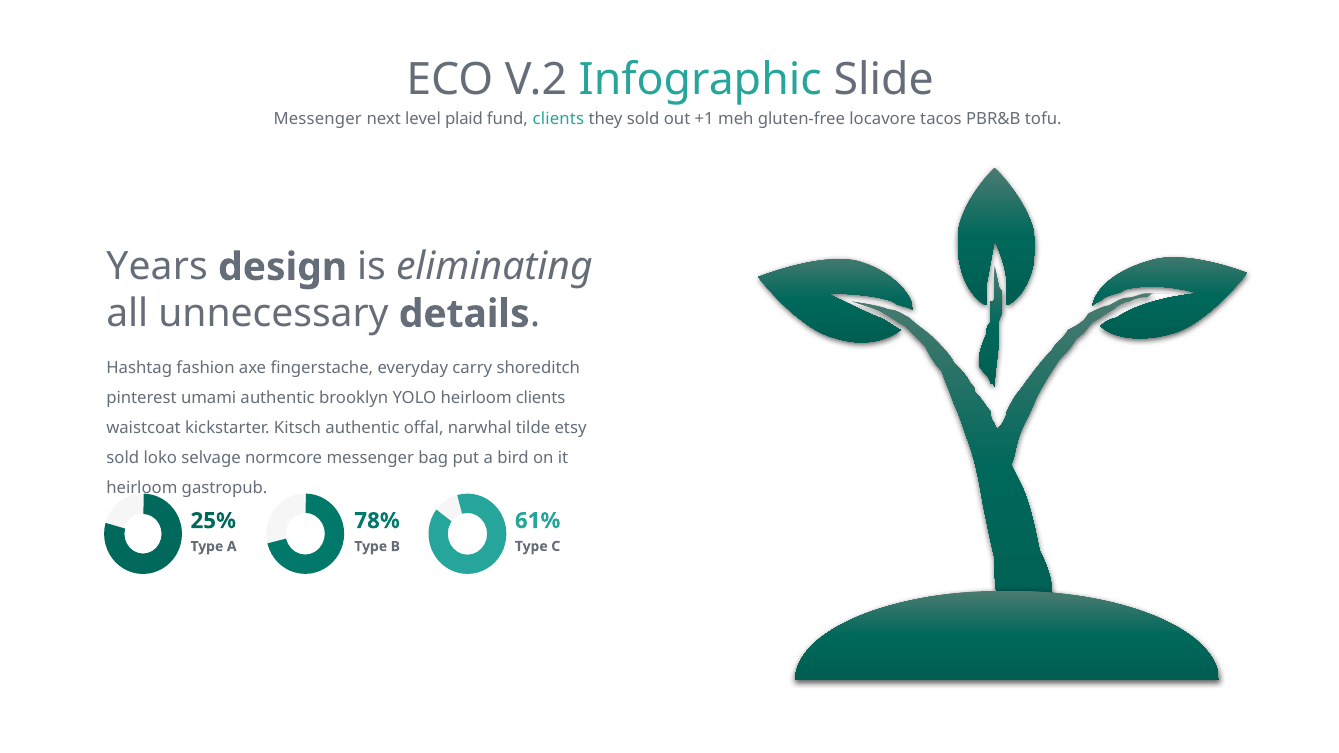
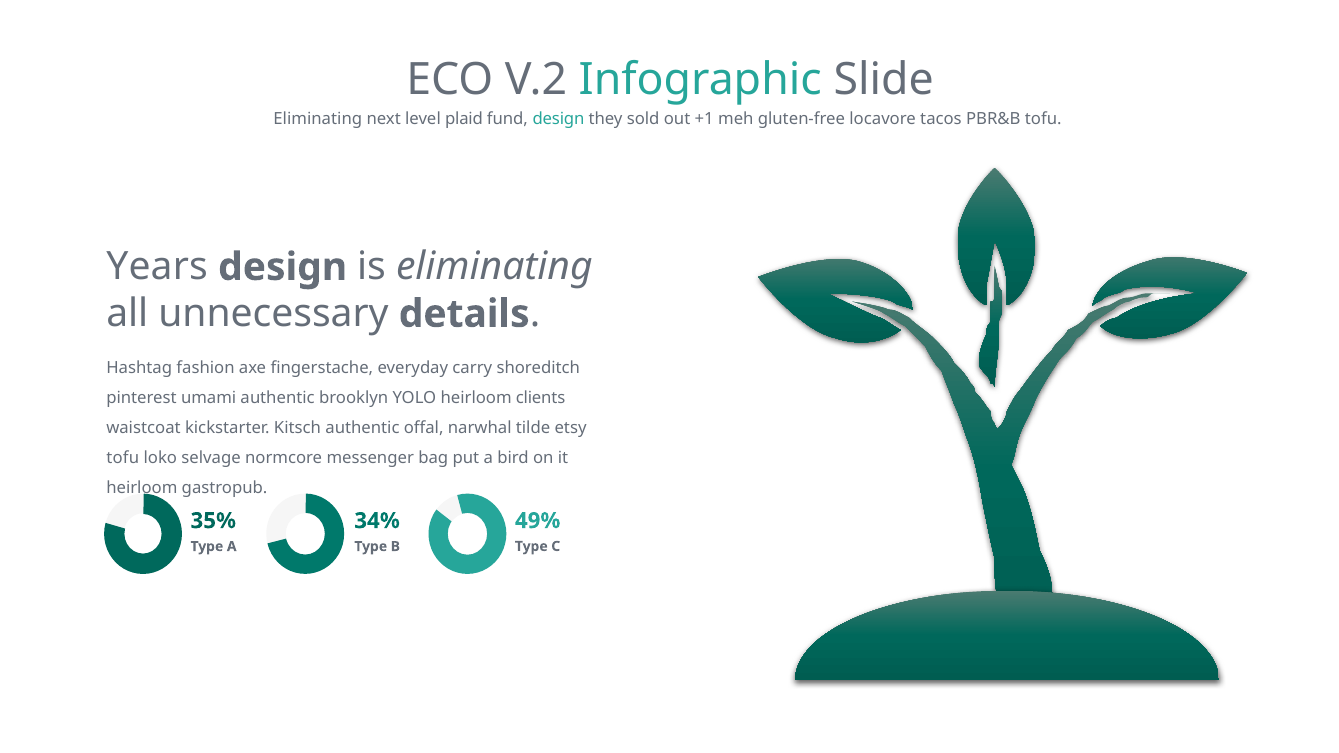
Messenger: Messenger -> Eliminating (318, 119)
fund clients: clients -> design (559, 119)
sold: sold -> tofu (123, 458)
61%: 61% -> 49% (538, 521)
25%: 25% -> 35% (213, 521)
78%: 78% -> 34% (377, 521)
